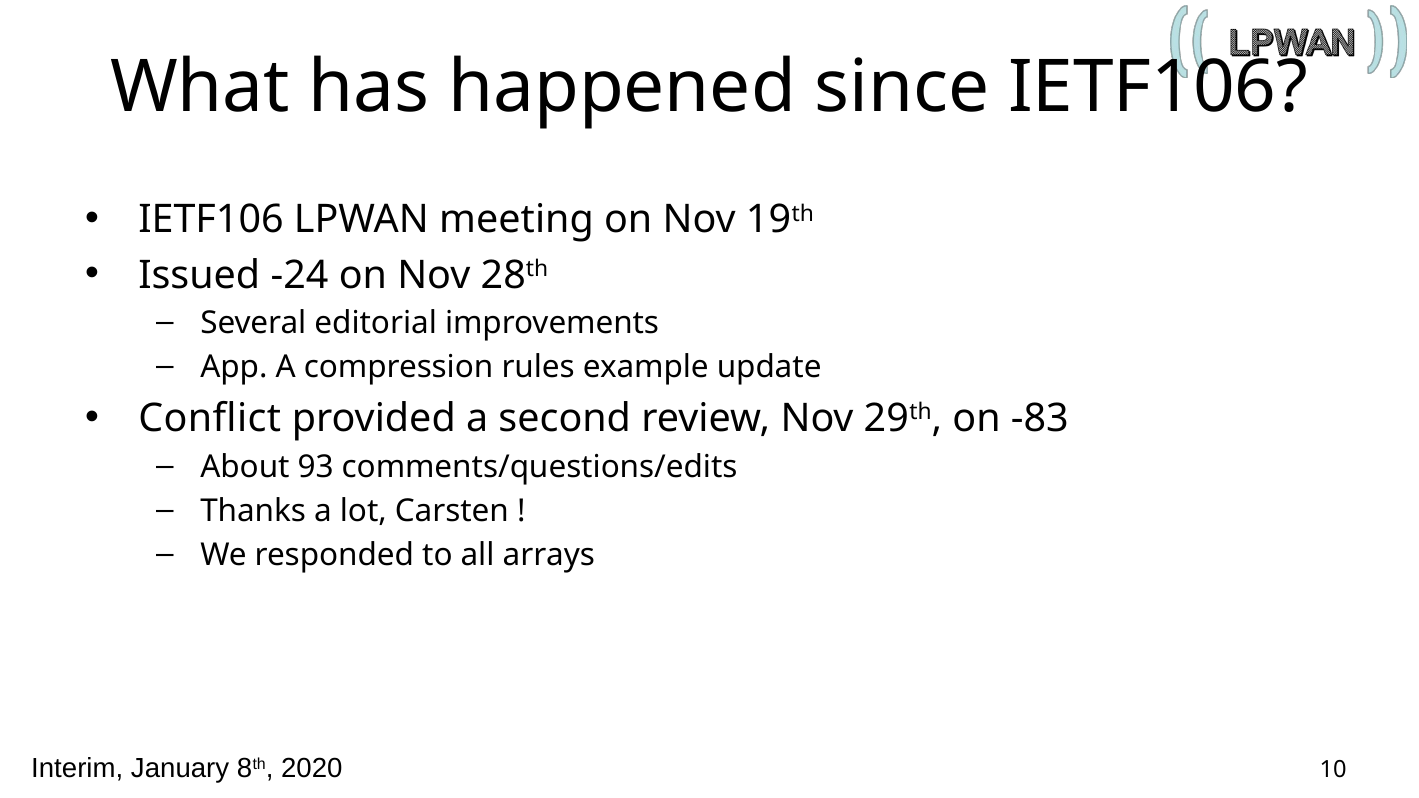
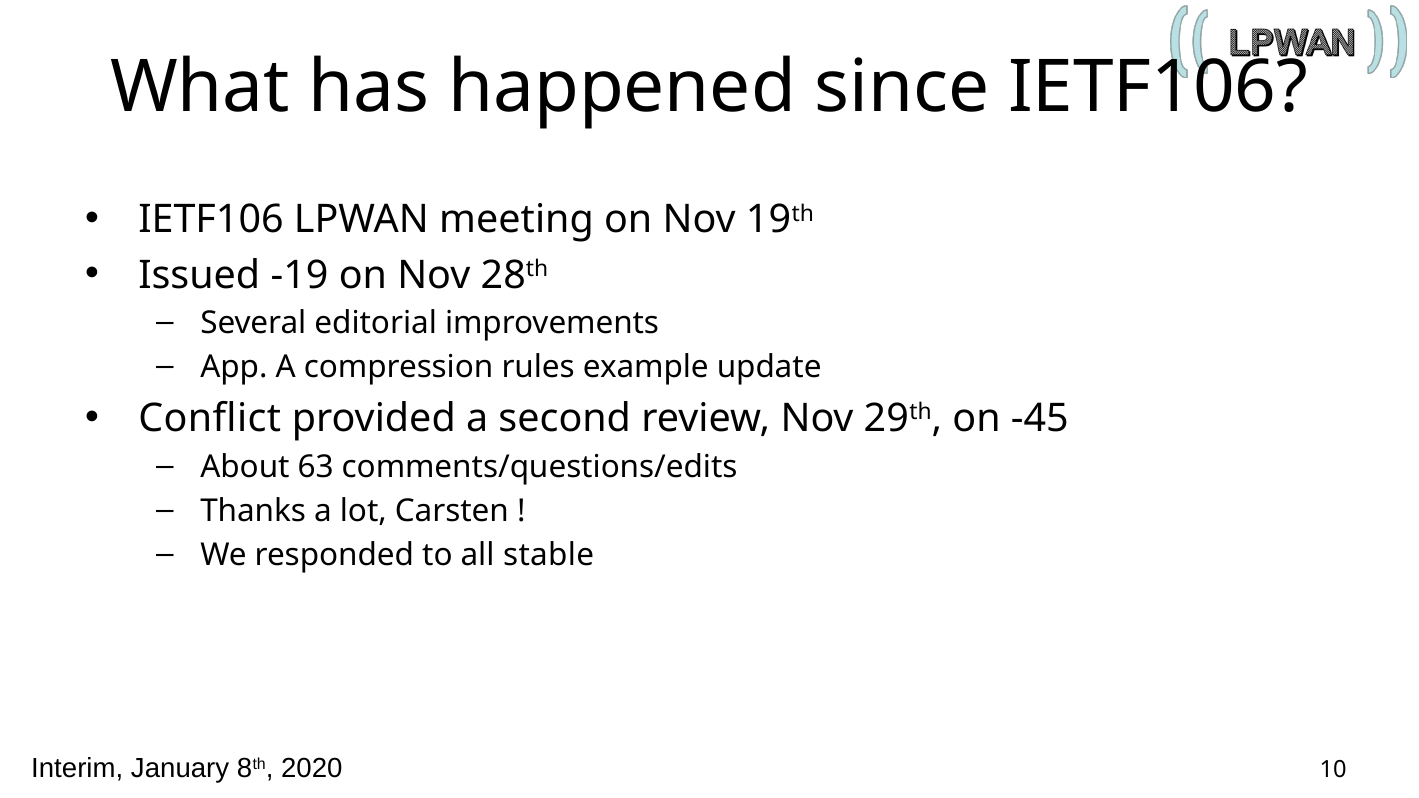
-24: -24 -> -19 (300, 275)
-83: -83 -> -45 (1040, 418)
93: 93 -> 63 (316, 467)
arrays: arrays -> stable (549, 555)
